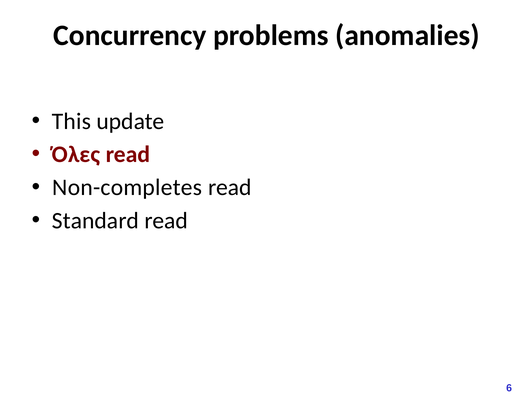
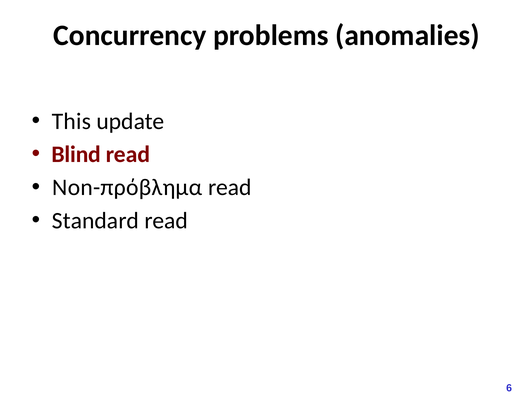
Όλες: Όλες -> Blind (76, 154)
Non-completes: Non-completes -> Non-πρόβλημα (127, 187)
